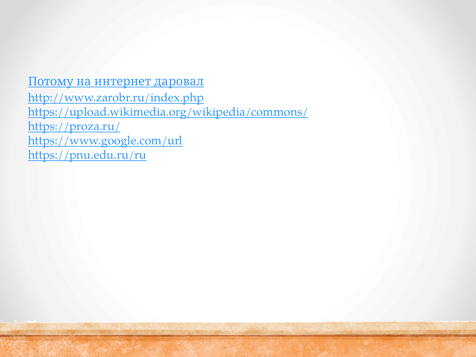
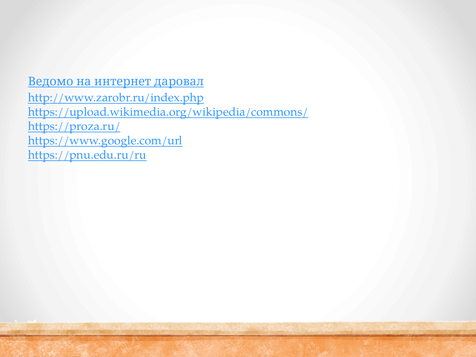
Потому: Потому -> Ведомо (51, 82)
